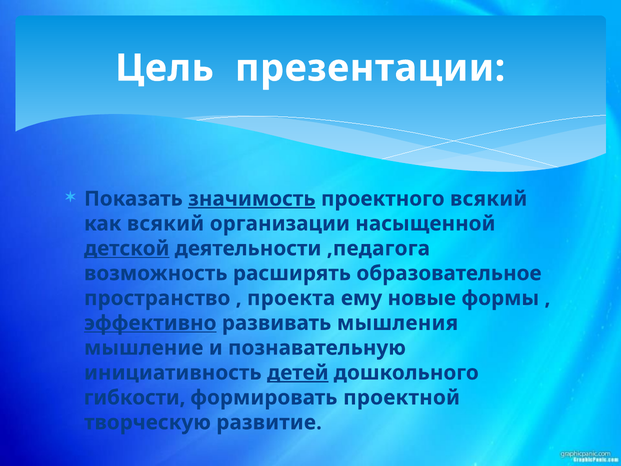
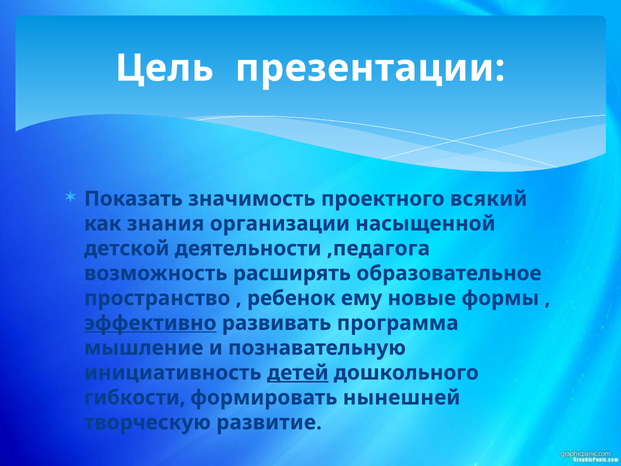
значимость underline: present -> none (252, 199)
как всякий: всякий -> знания (166, 224)
детской underline: present -> none (127, 248)
проекта: проекта -> ребенок (291, 298)
мышления: мышления -> программа (398, 323)
проектной: проектной -> нынешней (402, 397)
